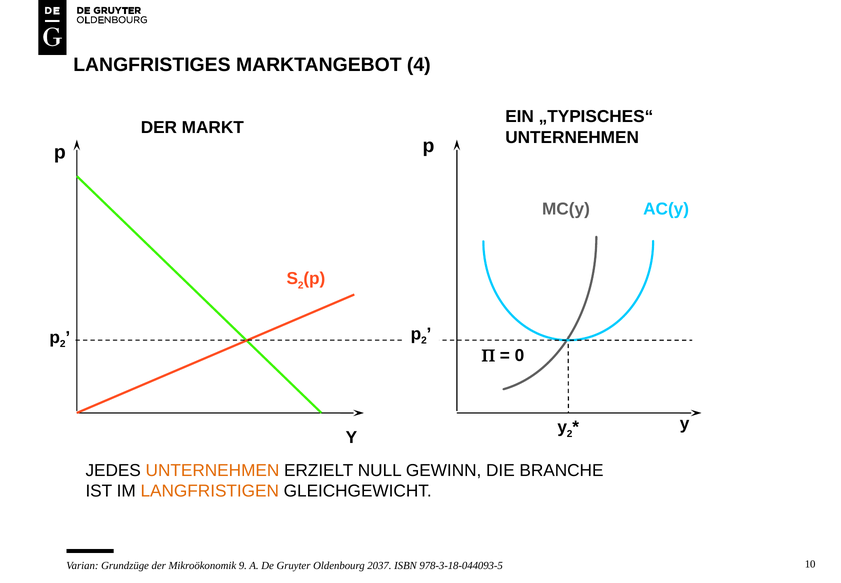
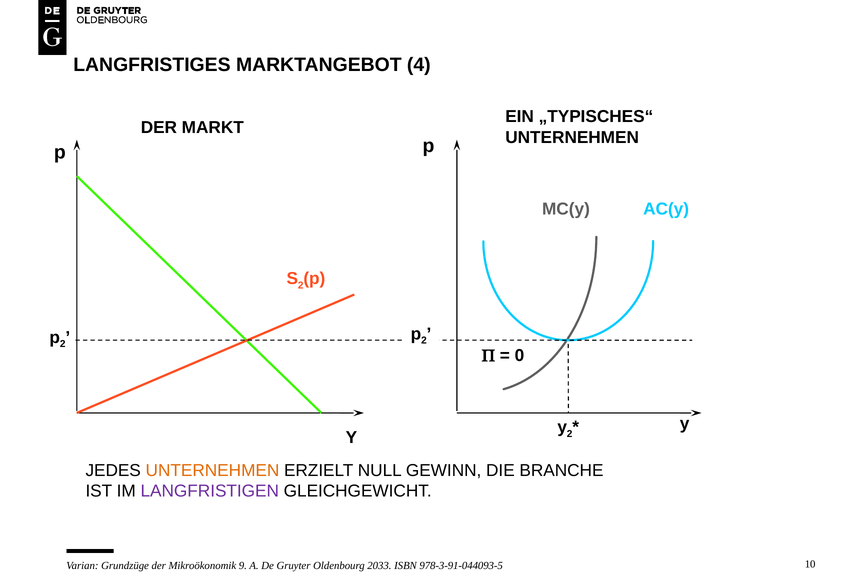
LANGFRISTIGEN colour: orange -> purple (210, 490)
2037: 2037 -> 2033 (379, 565)
978-3-18-044093-5: 978-3-18-044093-5 -> 978-3-91-044093-5 (461, 565)
